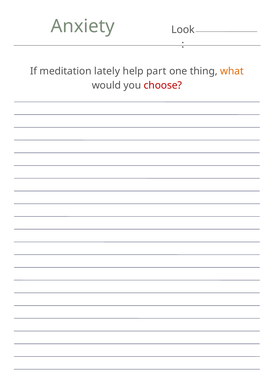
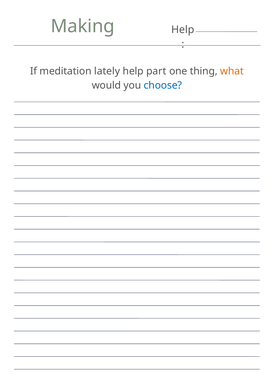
Anxiety: Anxiety -> Making (83, 26)
Look: Look -> Help (183, 30)
choose colour: red -> blue (163, 85)
